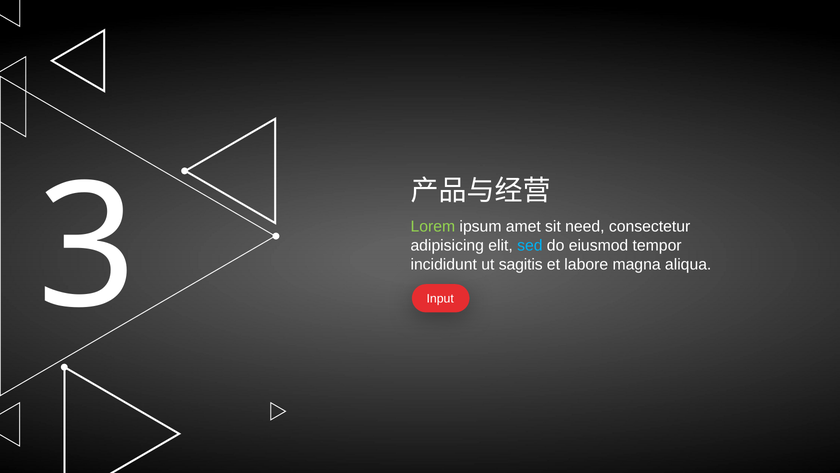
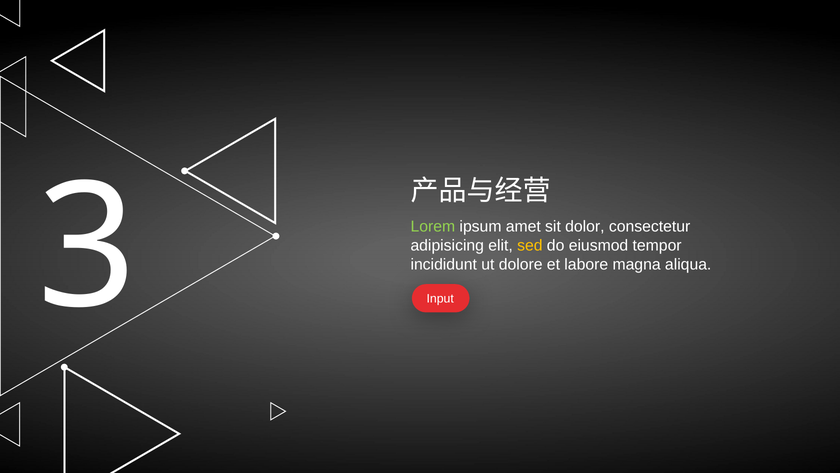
need: need -> dolor (585, 226)
sed colour: light blue -> yellow (530, 245)
sagitis: sagitis -> dolore (521, 264)
